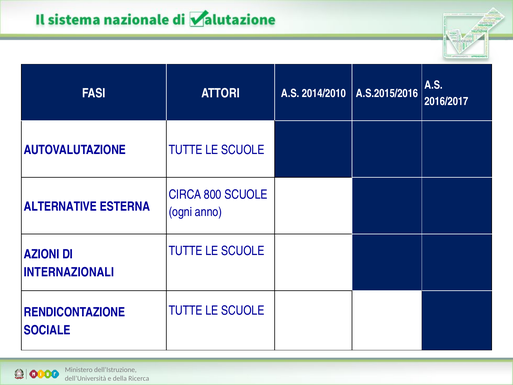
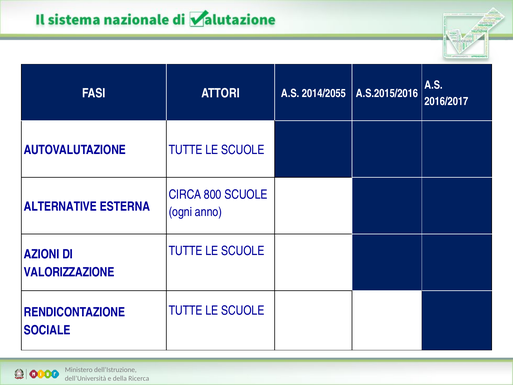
2014/2010: 2014/2010 -> 2014/2055 (324, 93)
INTERNAZIONALI: INTERNAZIONALI -> VALORIZZAZIONE (69, 272)
